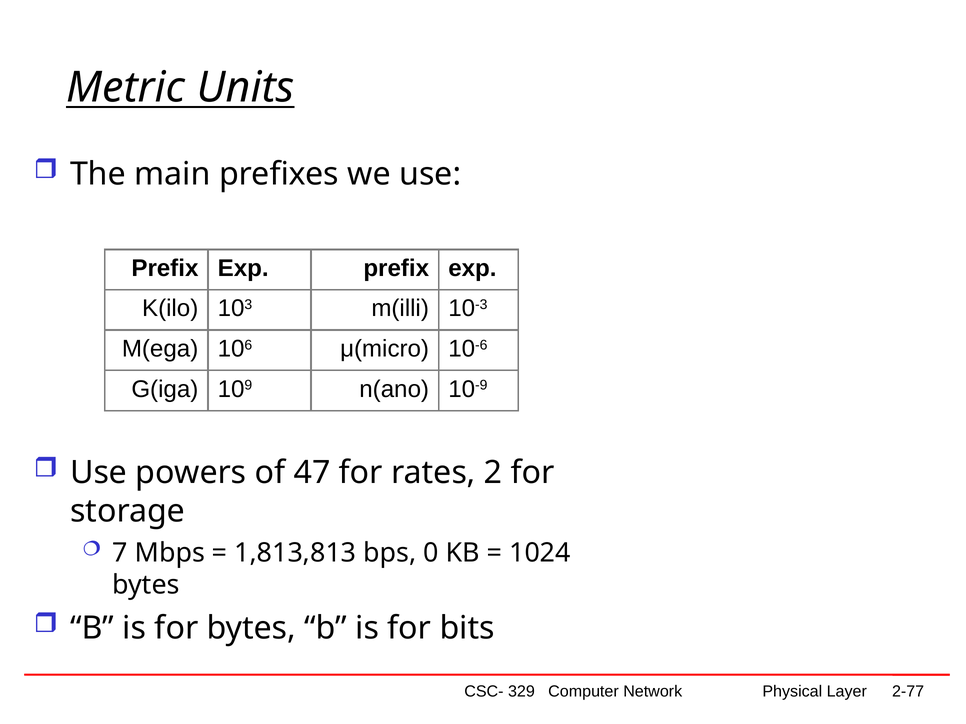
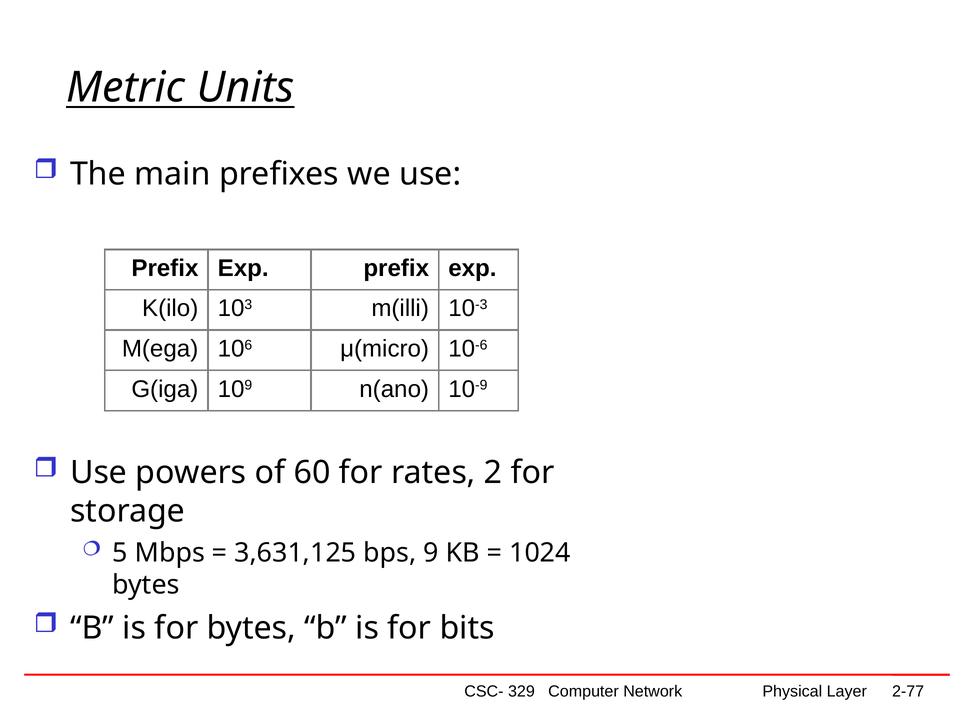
47: 47 -> 60 (312, 473)
7: 7 -> 5 (120, 553)
1,813,813: 1,813,813 -> 3,631,125 (295, 553)
0: 0 -> 9 (431, 553)
